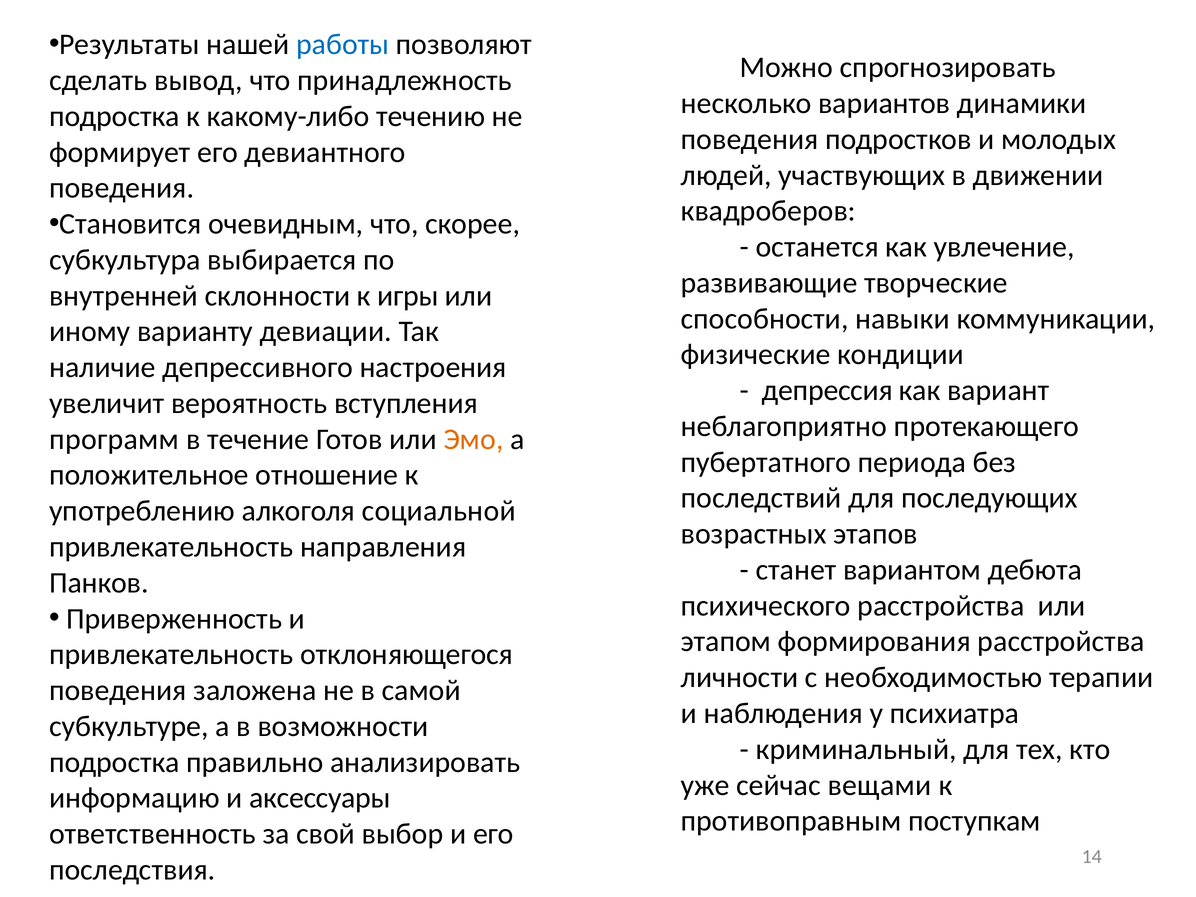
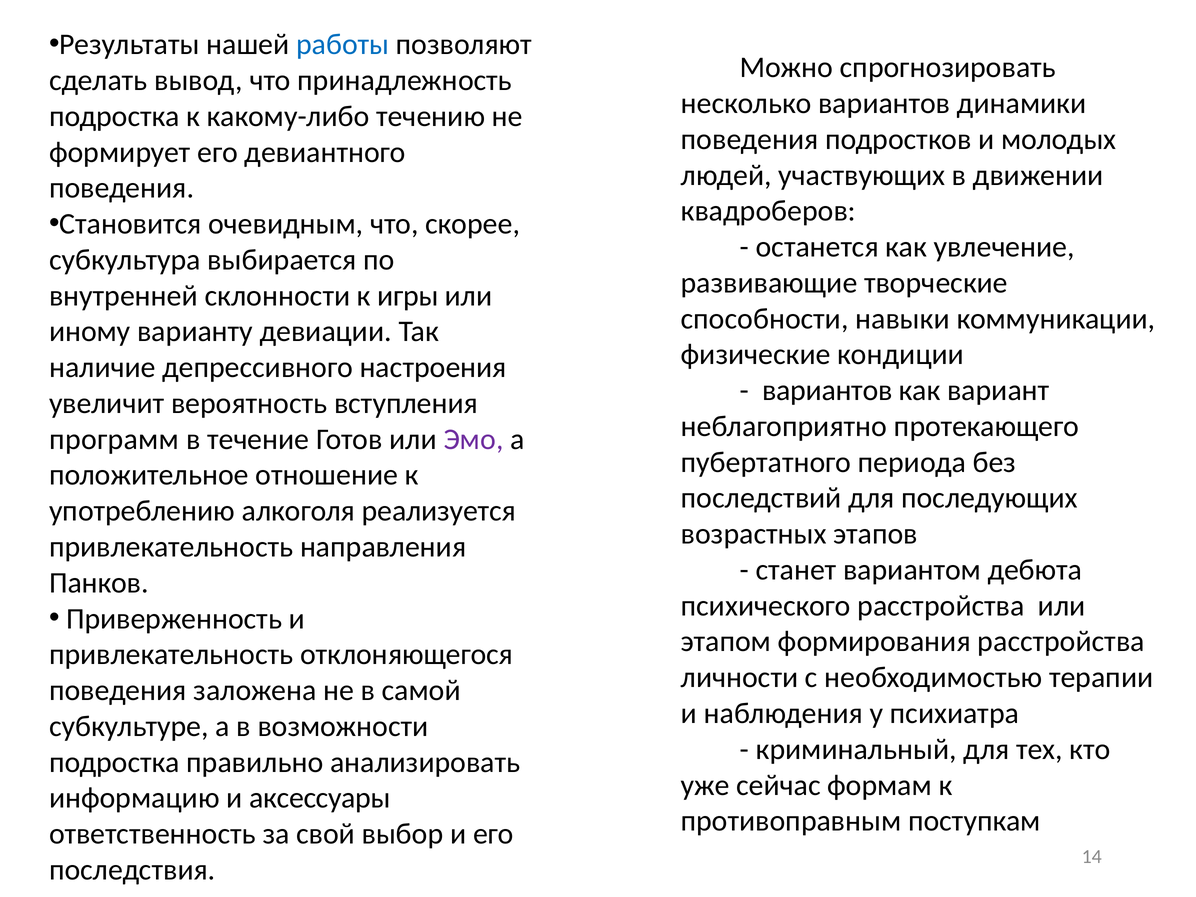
депрессия: депрессия -> вариантов (827, 390)
Эмо colour: orange -> purple (474, 439)
социальной: социальной -> реализуется (439, 511)
вещами: вещами -> формам (880, 785)
